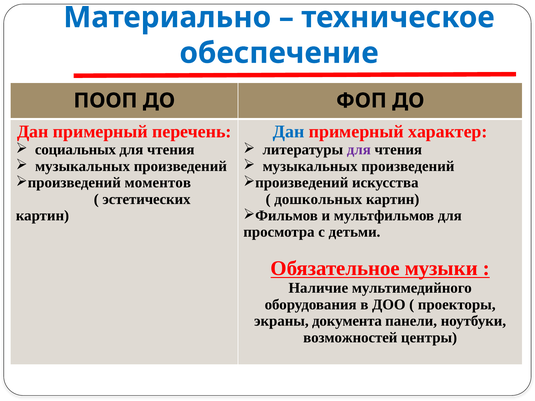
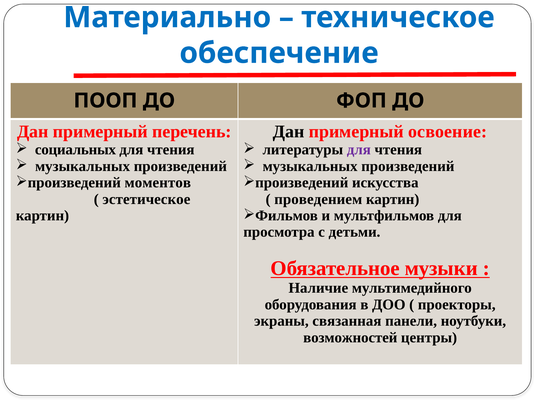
Дан colour: blue -> black (289, 132)
характер: характер -> освоение (448, 132)
эстетических: эстетических -> эстетическое (146, 199)
дошкольных: дошкольных -> проведением (318, 199)
документа: документа -> связанная (347, 321)
